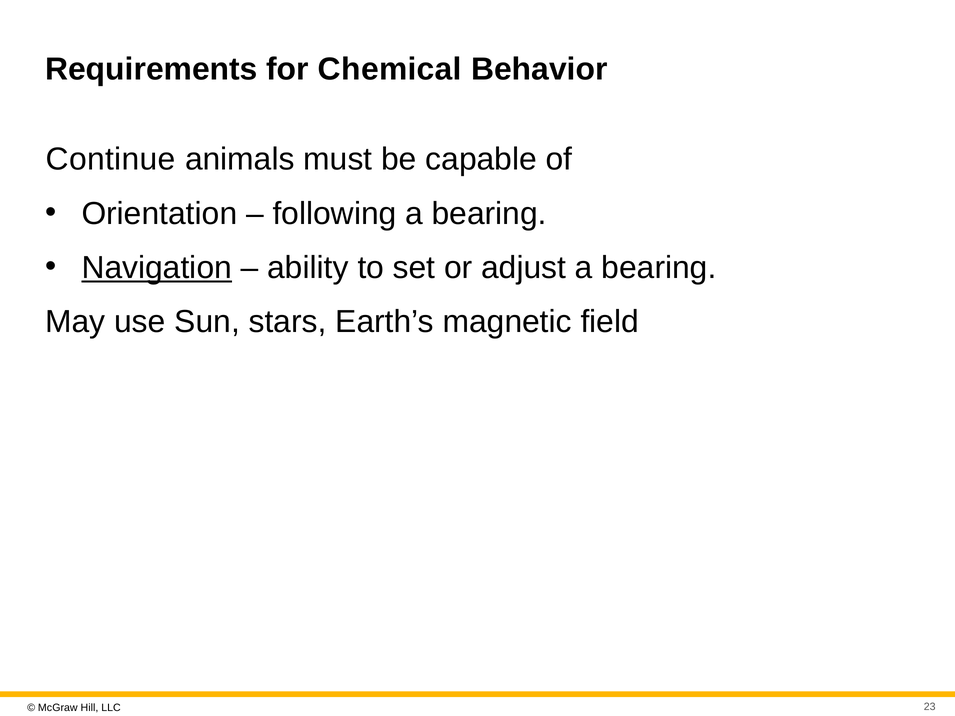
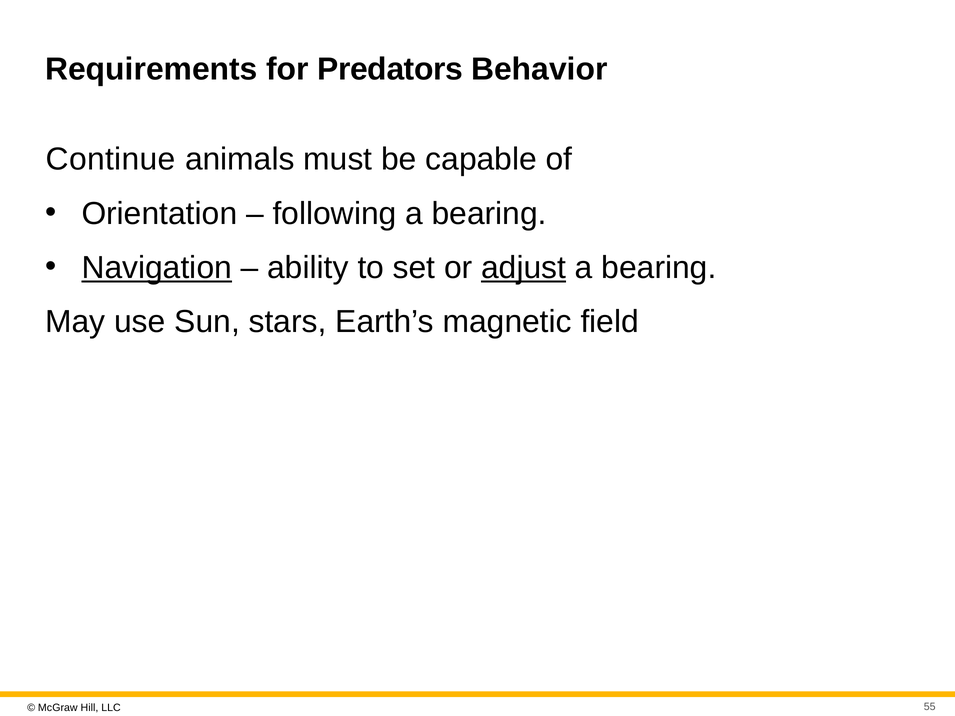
Chemical: Chemical -> Predators (390, 70)
adjust underline: none -> present (524, 268)
23: 23 -> 55 (930, 707)
